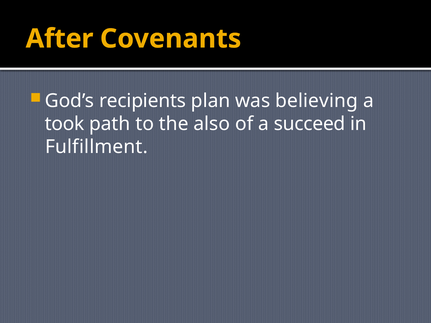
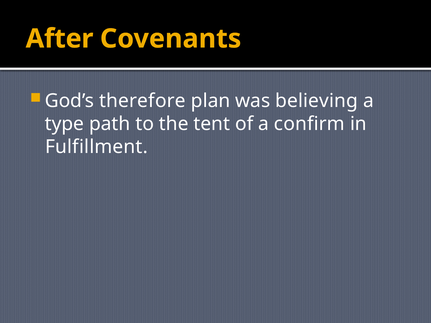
recipients: recipients -> therefore (142, 101)
took: took -> type (64, 124)
also: also -> tent (212, 124)
succeed: succeed -> confirm (309, 124)
